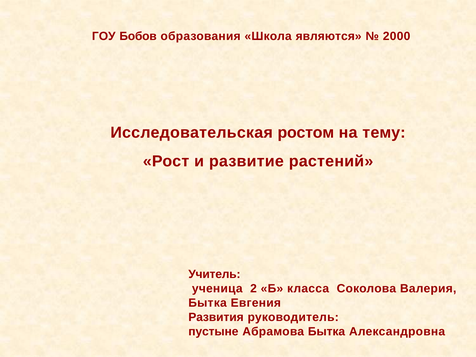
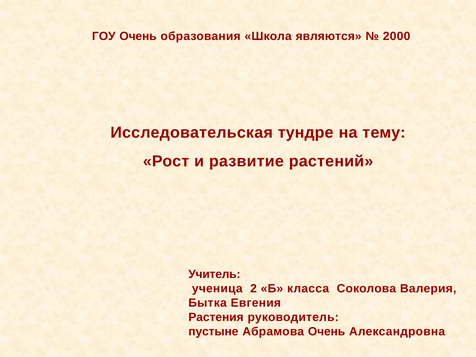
ГОУ Бобов: Бобов -> Очень (138, 36)
ростом: ростом -> тундре (306, 133)
Развития: Развития -> Растения (216, 317)
Абрамова Бытка: Бытка -> Очень (327, 331)
